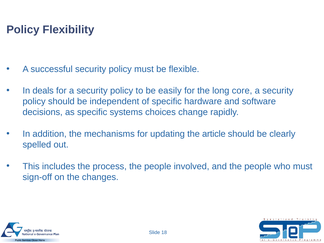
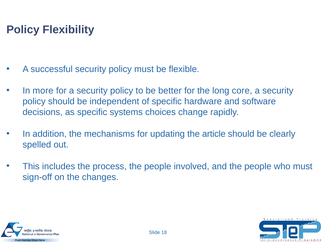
deals: deals -> more (43, 91)
easily: easily -> better (170, 91)
